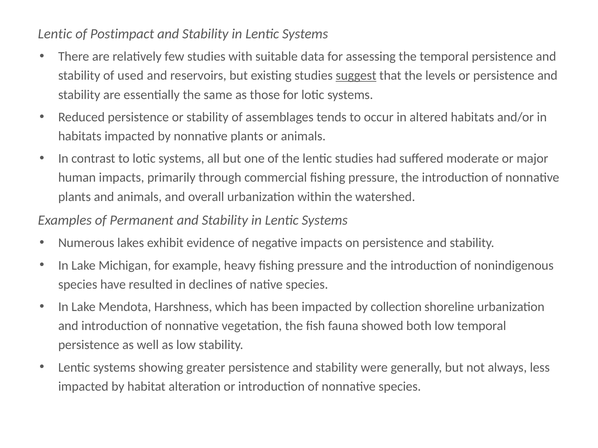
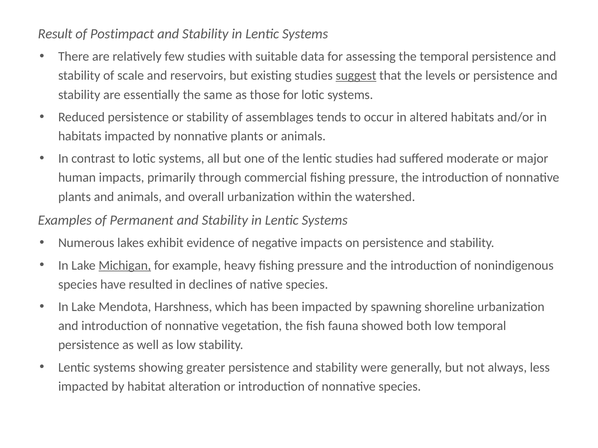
Lentic: Lentic -> Result (55, 34)
used: used -> scale (131, 76)
Michigan underline: none -> present (125, 266)
collection: collection -> spawning (396, 307)
